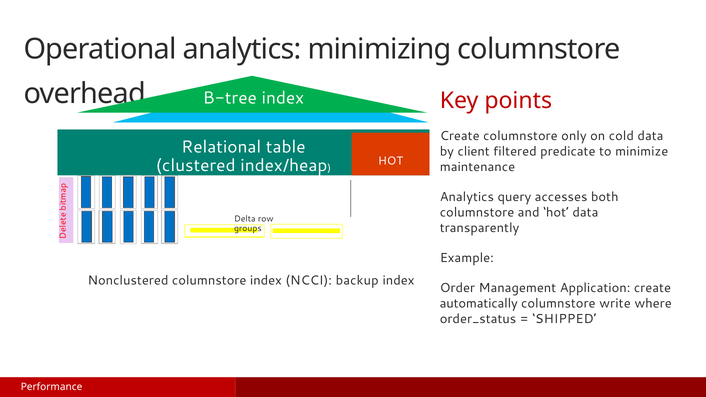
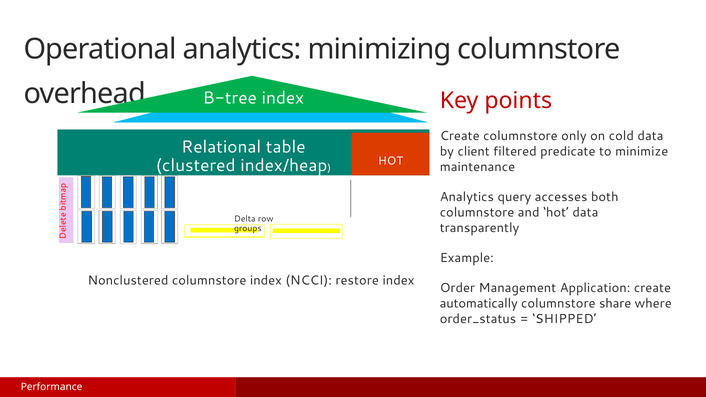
backup: backup -> restore (357, 281)
write: write -> share (615, 304)
